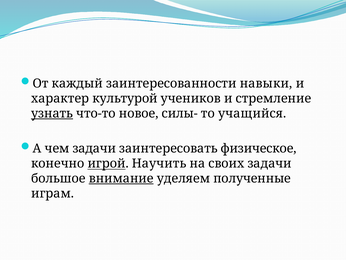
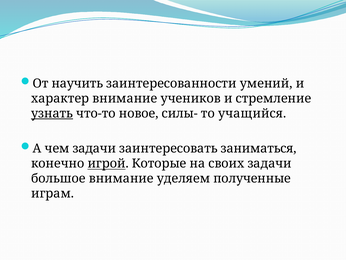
каждый: каждый -> научить (77, 83)
навыки: навыки -> умений (266, 83)
характер культурой: культурой -> внимание (125, 98)
физическое: физическое -> заниматься (259, 148)
Научить: Научить -> Которые (159, 163)
внимание underline: present -> none (121, 178)
